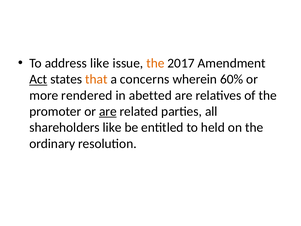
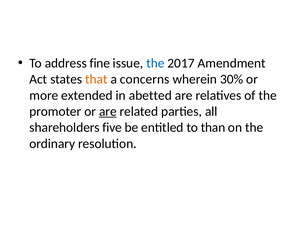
address like: like -> fine (100, 63)
the colour: orange -> blue (155, 63)
Act underline: present -> none (38, 79)
60%: 60% -> 30% (232, 79)
rendered: rendered -> extended (87, 95)
shareholders like: like -> five (112, 127)
held: held -> than (213, 127)
